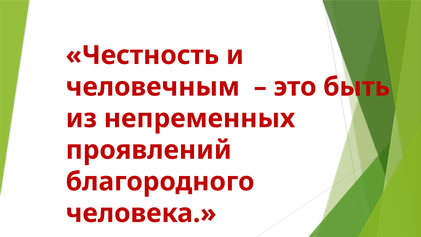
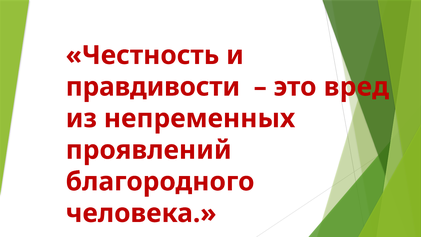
человечным: человечным -> правдивости (153, 87)
быть: быть -> вред (356, 87)
